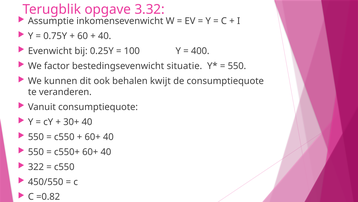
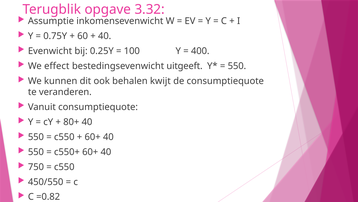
factor: factor -> effect (57, 66)
situatie: situatie -> uitgeeft (185, 66)
30+: 30+ -> 80+ (71, 122)
322: 322 -> 750 (36, 166)
